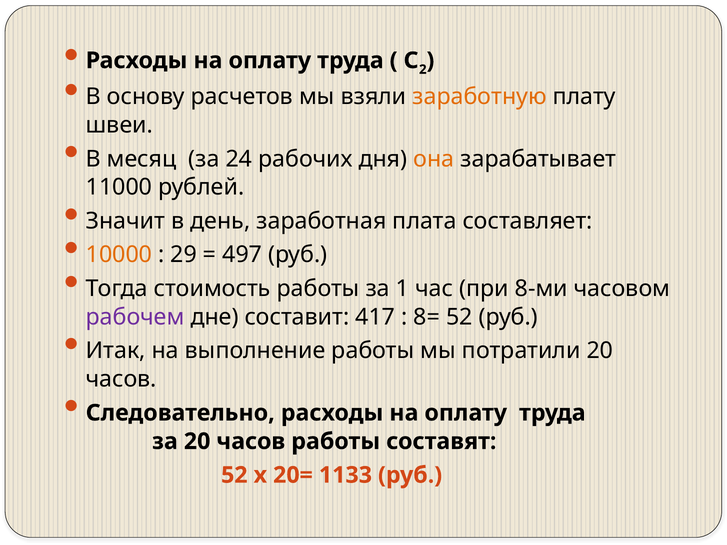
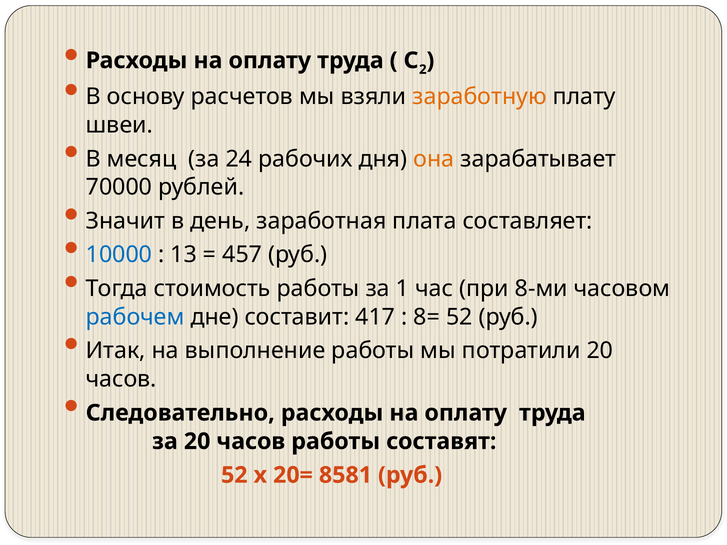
11000: 11000 -> 70000 (119, 187)
10000 colour: orange -> blue (119, 255)
29: 29 -> 13 (184, 255)
497: 497 -> 457 (242, 255)
рабочем colour: purple -> blue (135, 317)
1133: 1133 -> 8581 (345, 475)
